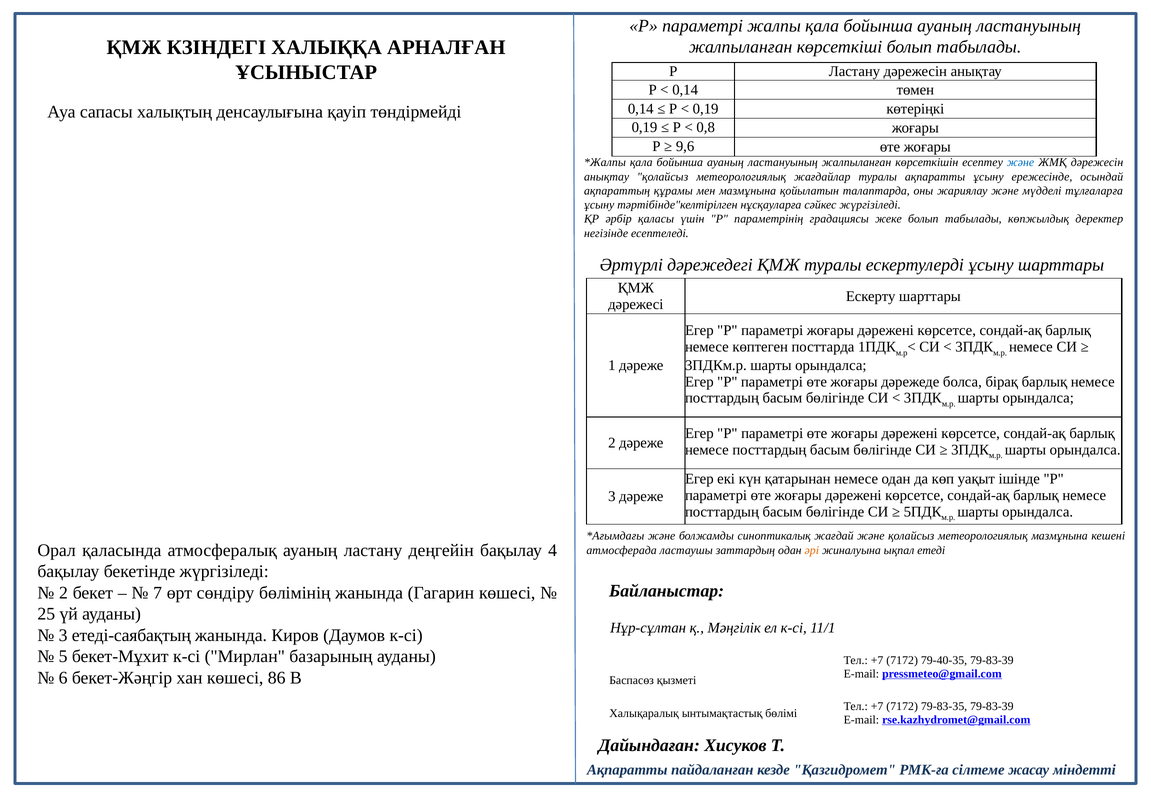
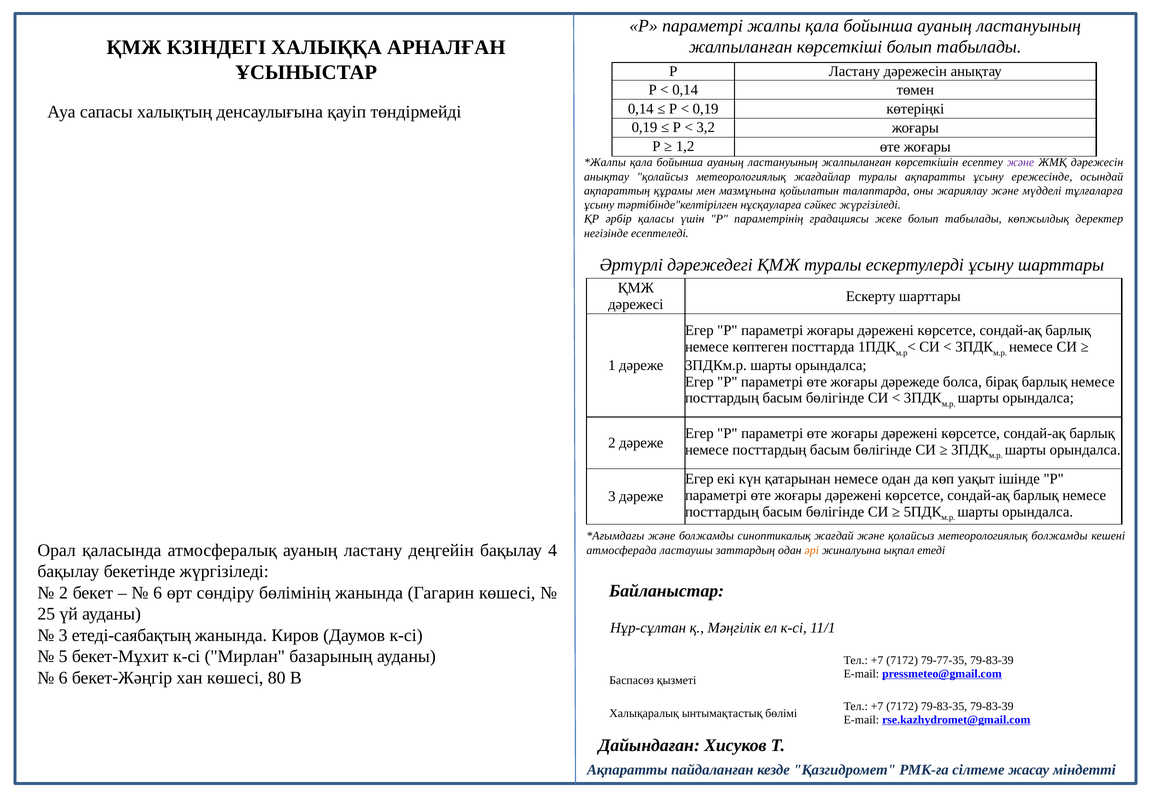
0,8: 0,8 -> 3,2 (706, 128)
9,6: 9,6 -> 1,2 (685, 147)
және colour: blue -> purple (1020, 163)
метеорологиялық мазмұнына: мазмұнына -> болжамды (1059, 536)
7: 7 -> 6 (158, 593)
79-40-35: 79-40-35 -> 79-77-35 (944, 660)
86: 86 -> 80 (277, 678)
